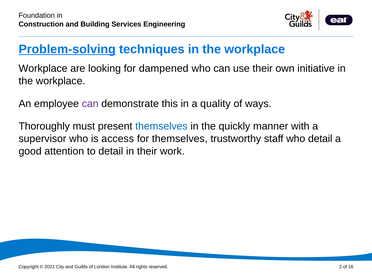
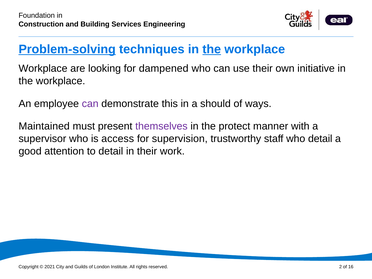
the underline: none -> present (212, 49)
quality: quality -> should (215, 104)
Thoroughly: Thoroughly -> Maintained (44, 126)
themselves colour: blue -> purple (161, 126)
quickly: quickly -> protect (234, 126)
for themselves: themselves -> supervision (180, 139)
